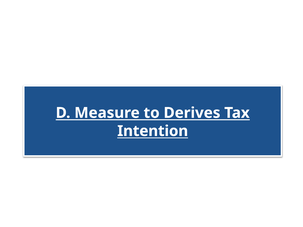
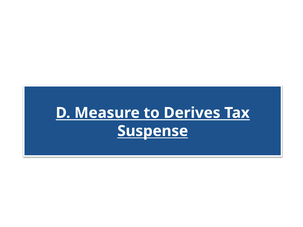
Intention: Intention -> Suspense (153, 131)
